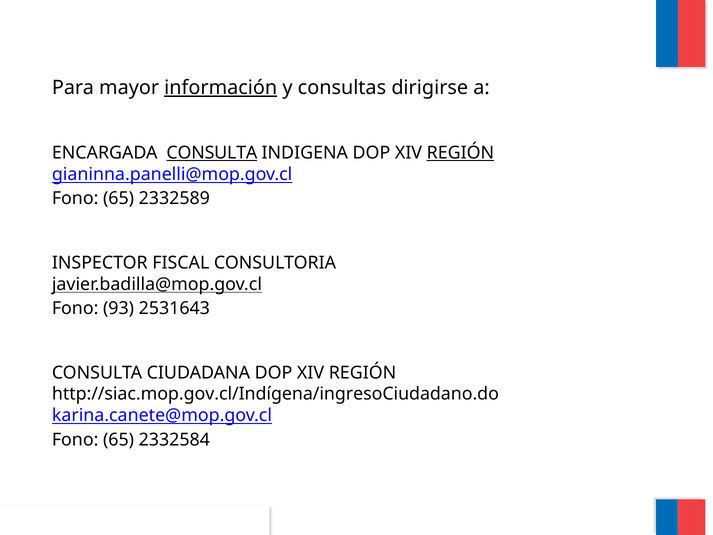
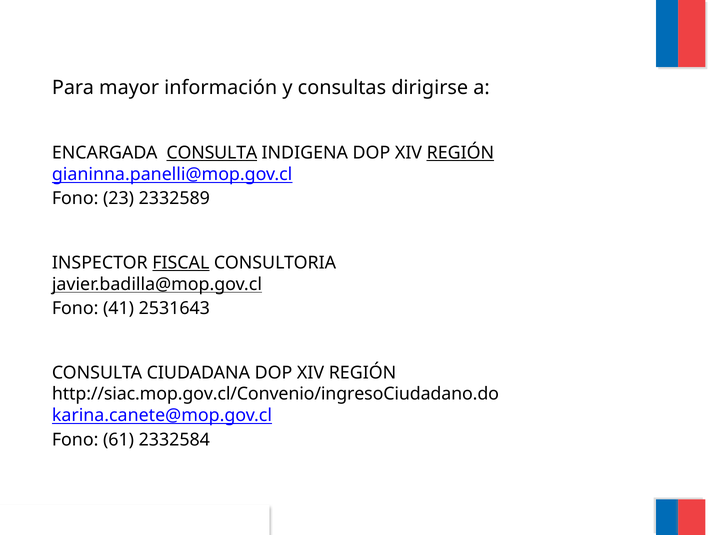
información underline: present -> none (221, 88)
65: 65 -> 23 (119, 199)
FISCAL underline: none -> present (181, 263)
93: 93 -> 41 (119, 308)
http://siac.mop.gov.cl/Indígena/ingresoCiudadano.do: http://siac.mop.gov.cl/Indígena/ingresoCiudadano.do -> http://siac.mop.gov.cl/Convenio/ingresoCiudadano.do (275, 394)
65: 65 -> 61 (119, 440)
